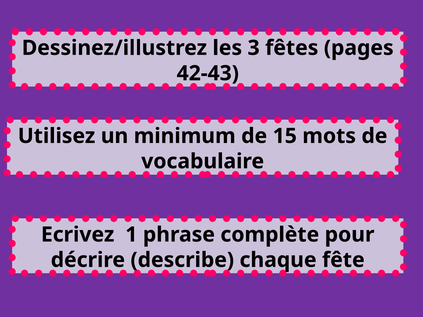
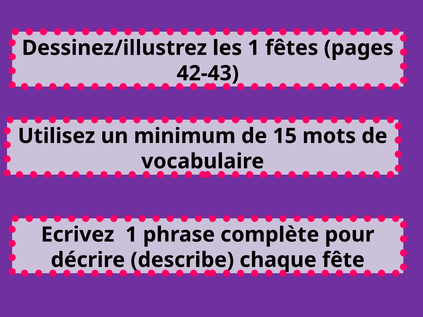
les 3: 3 -> 1 (254, 48)
